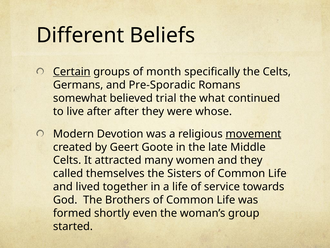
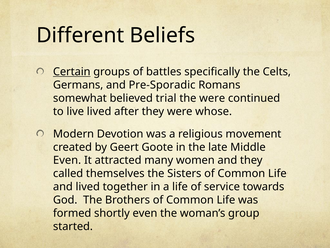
month: month -> battles (164, 72)
the what: what -> were (212, 98)
live after: after -> lived (99, 111)
movement underline: present -> none (253, 134)
Celts: Celts -> Even (67, 160)
